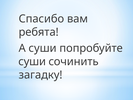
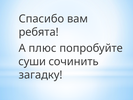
А суши: суши -> плюс (43, 48)
